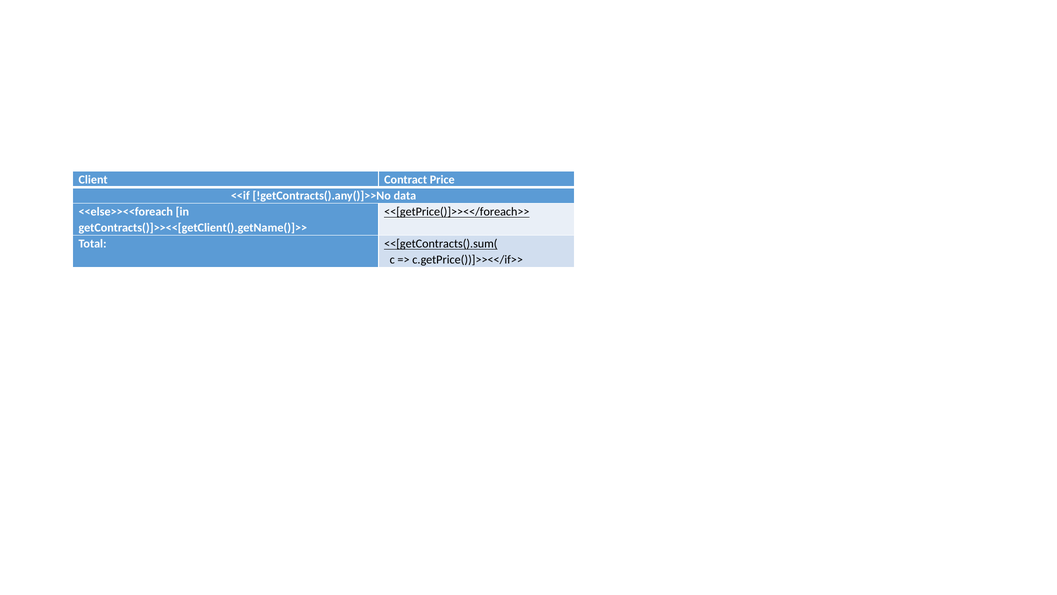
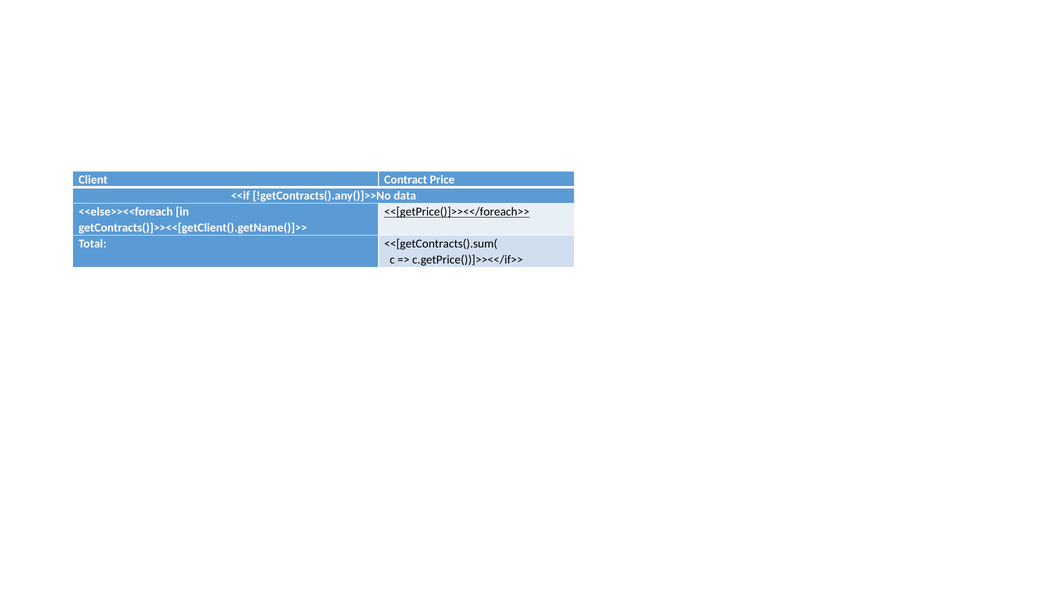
<<[getContracts().sum( underline: present -> none (441, 244)
